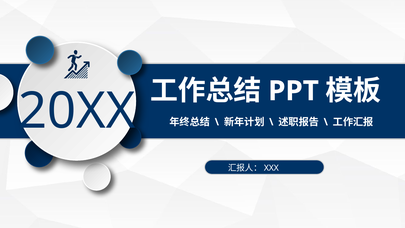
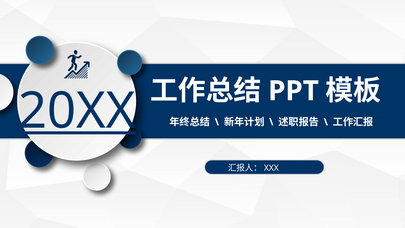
20XX underline: none -> present (77, 111)
